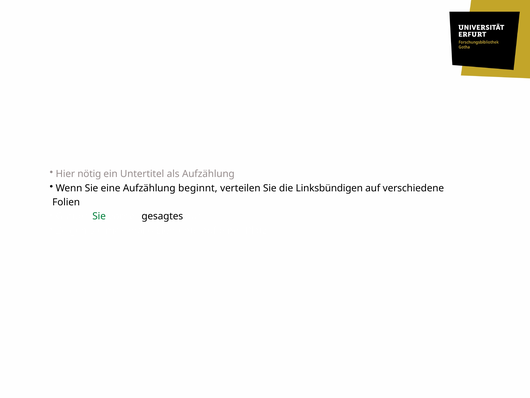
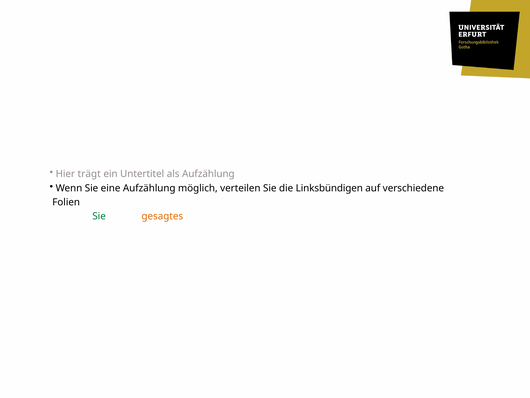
nötig: nötig -> trägt (89, 174)
beginnt: beginnt -> möglich (198, 188)
gesagtes colour: black -> orange (162, 216)
